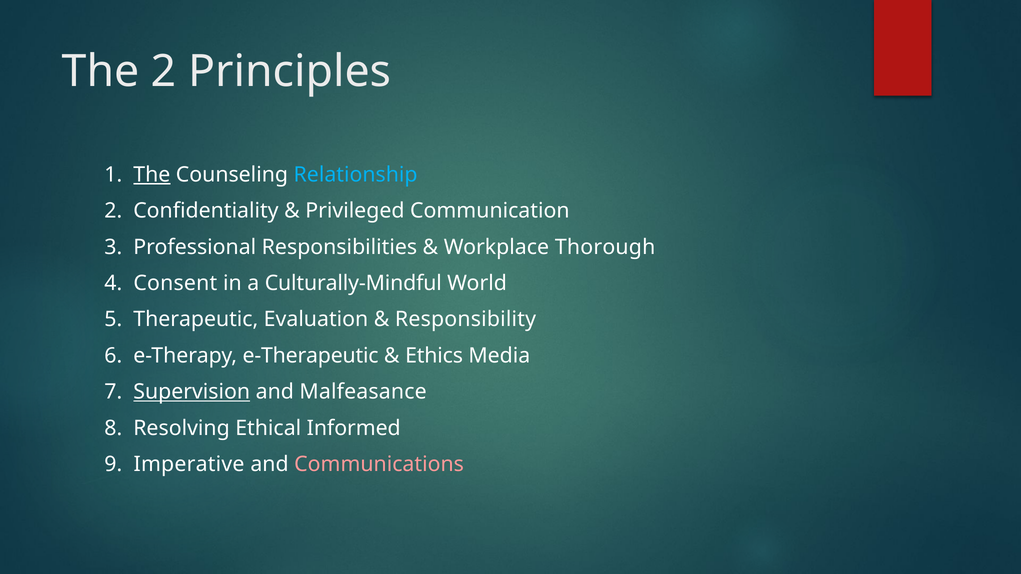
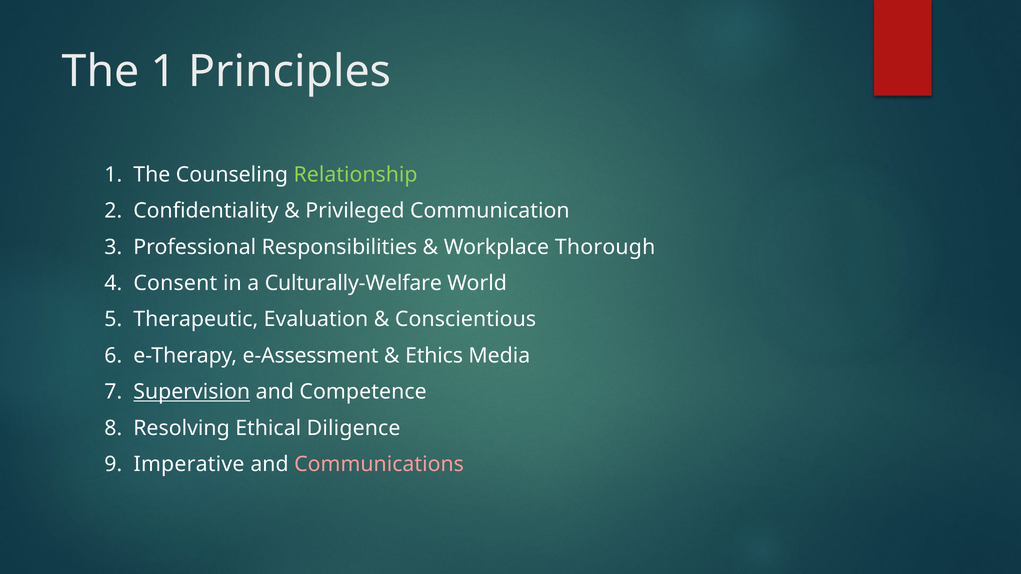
The 2: 2 -> 1 (164, 72)
The underline: present -> none (152, 175)
Relationship colour: light blue -> light green (356, 175)
Culturally-Mindful: Culturally-Mindful -> Culturally-Welfare (353, 283)
Responsibility: Responsibility -> Conscientious (466, 320)
e-Therapeutic: e-Therapeutic -> e-Assessment (311, 356)
Malfeasance: Malfeasance -> Competence (363, 392)
Informed: Informed -> Diligence (354, 428)
